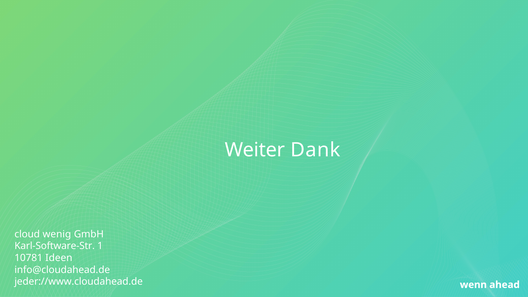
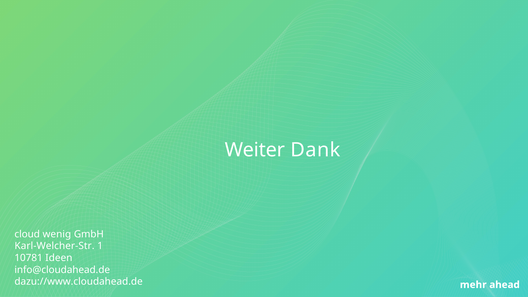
Karl-Software-Str: Karl-Software-Str -> Karl-Welcher-Str (55, 246)
jeder://www.cloudahead.de: jeder://www.cloudahead.de -> dazu://www.cloudahead.de (79, 282)
wenn: wenn -> mehr (473, 285)
